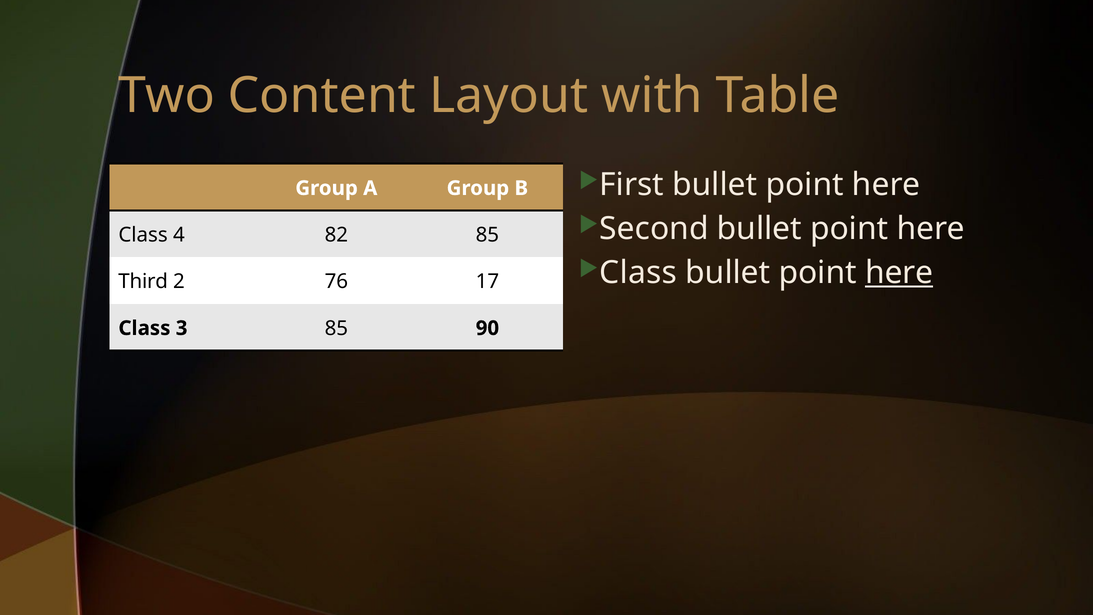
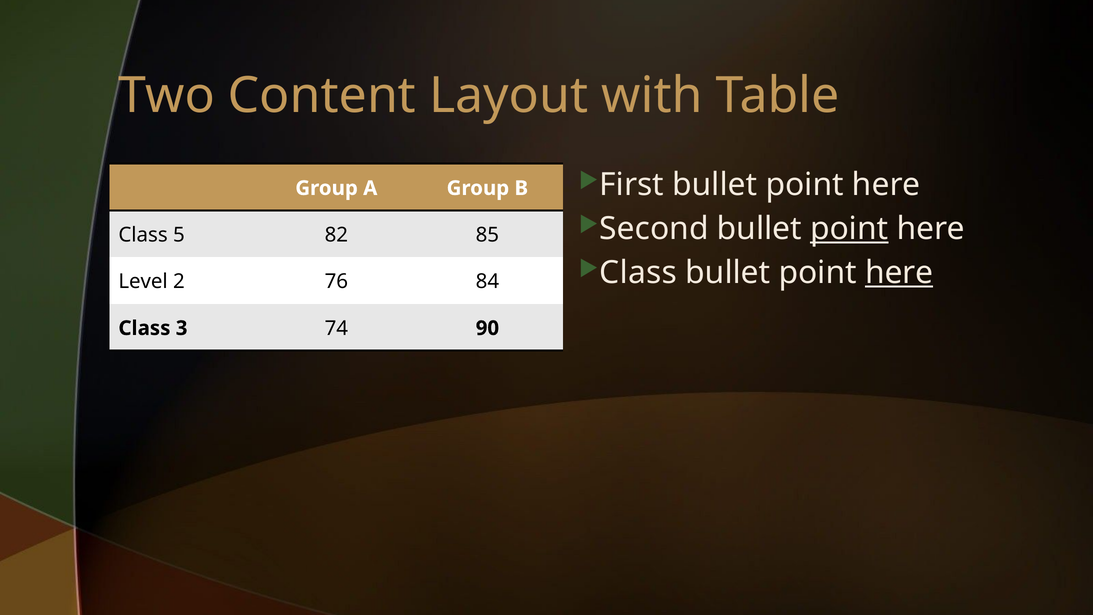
point underline: none -> present (849, 229)
4: 4 -> 5 (179, 235)
Third: Third -> Level (143, 281)
17: 17 -> 84 (487, 281)
3 85: 85 -> 74 (336, 328)
